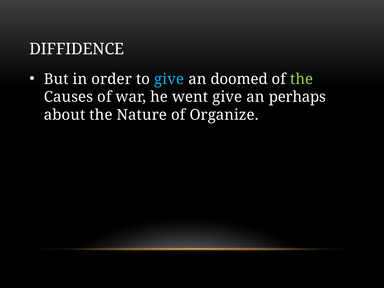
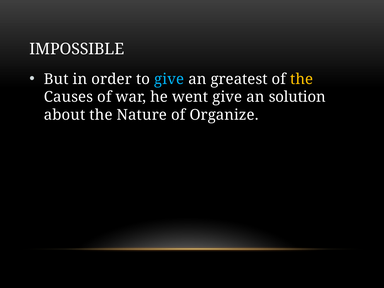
DIFFIDENCE: DIFFIDENCE -> IMPOSSIBLE (77, 49)
doomed: doomed -> greatest (239, 79)
the colour: light green -> yellow (302, 79)
perhaps: perhaps -> solution (297, 97)
